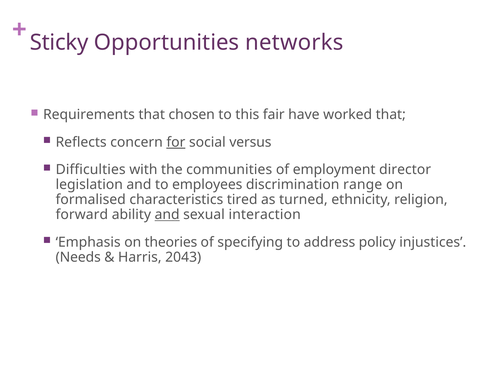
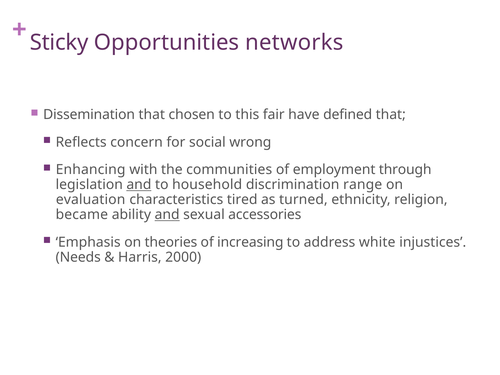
Requirements: Requirements -> Dissemination (89, 115)
worked: worked -> defined (348, 115)
for underline: present -> none (176, 142)
versus: versus -> wrong (250, 142)
Difficulties: Difficulties -> Enhancing (91, 170)
director: director -> through (405, 170)
and underline: none -> present (139, 185)
employees: employees -> household (207, 185)
formalised: formalised -> evaluation (91, 200)
forward: forward -> became (82, 215)
interaction: interaction -> accessories (265, 215)
specifying: specifying -> increasing (250, 242)
policy: policy -> white (377, 242)
2043: 2043 -> 2000 (183, 257)
